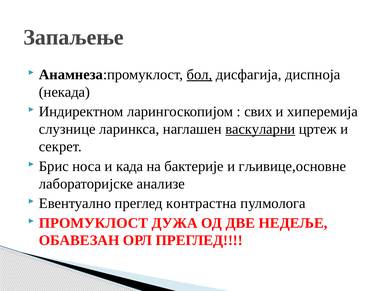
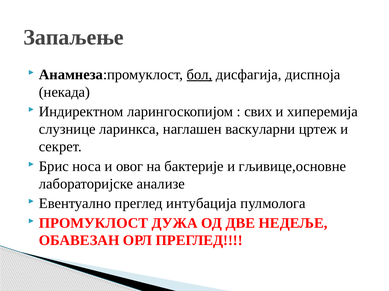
васкуларни underline: present -> none (260, 129)
када: када -> овог (130, 167)
контрастна: контрастна -> интубација (201, 204)
